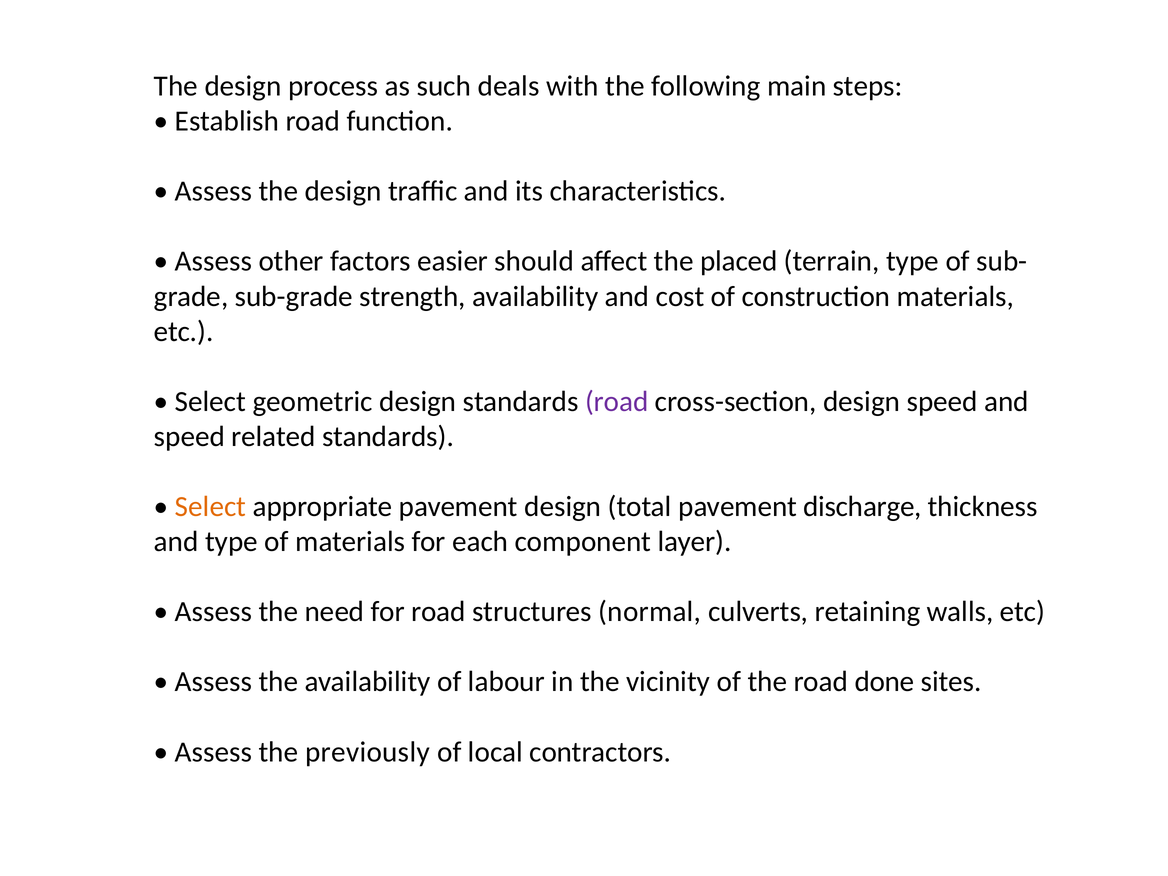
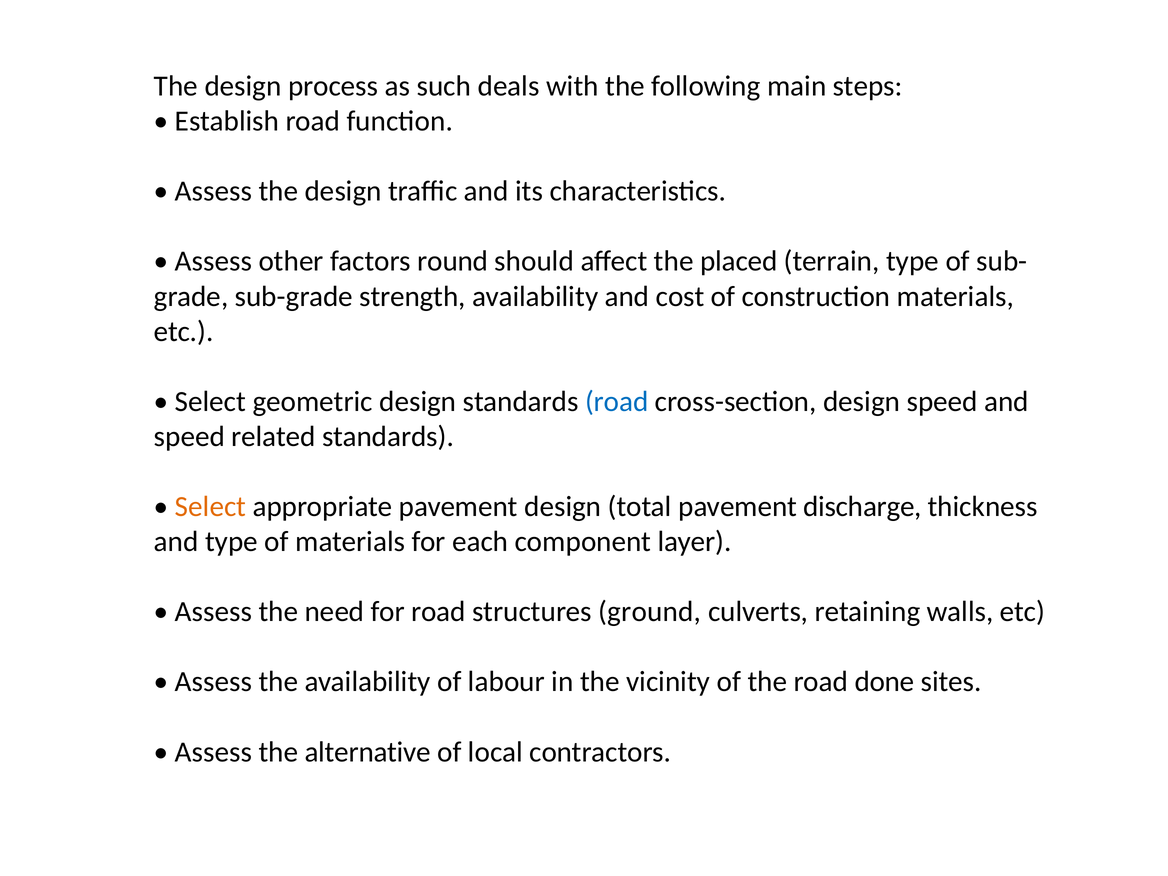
easier: easier -> round (453, 261)
road colour: purple -> blue (617, 402)
normal: normal -> ground (650, 612)
previously: previously -> alternative (368, 752)
